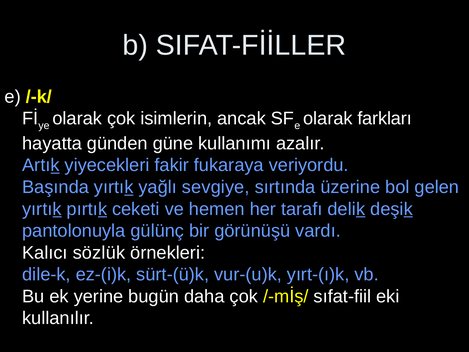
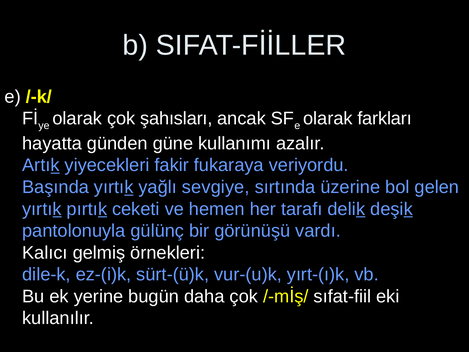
isimlerin: isimlerin -> şahısları (176, 118)
sözlük: sözlük -> gelmiş (99, 253)
